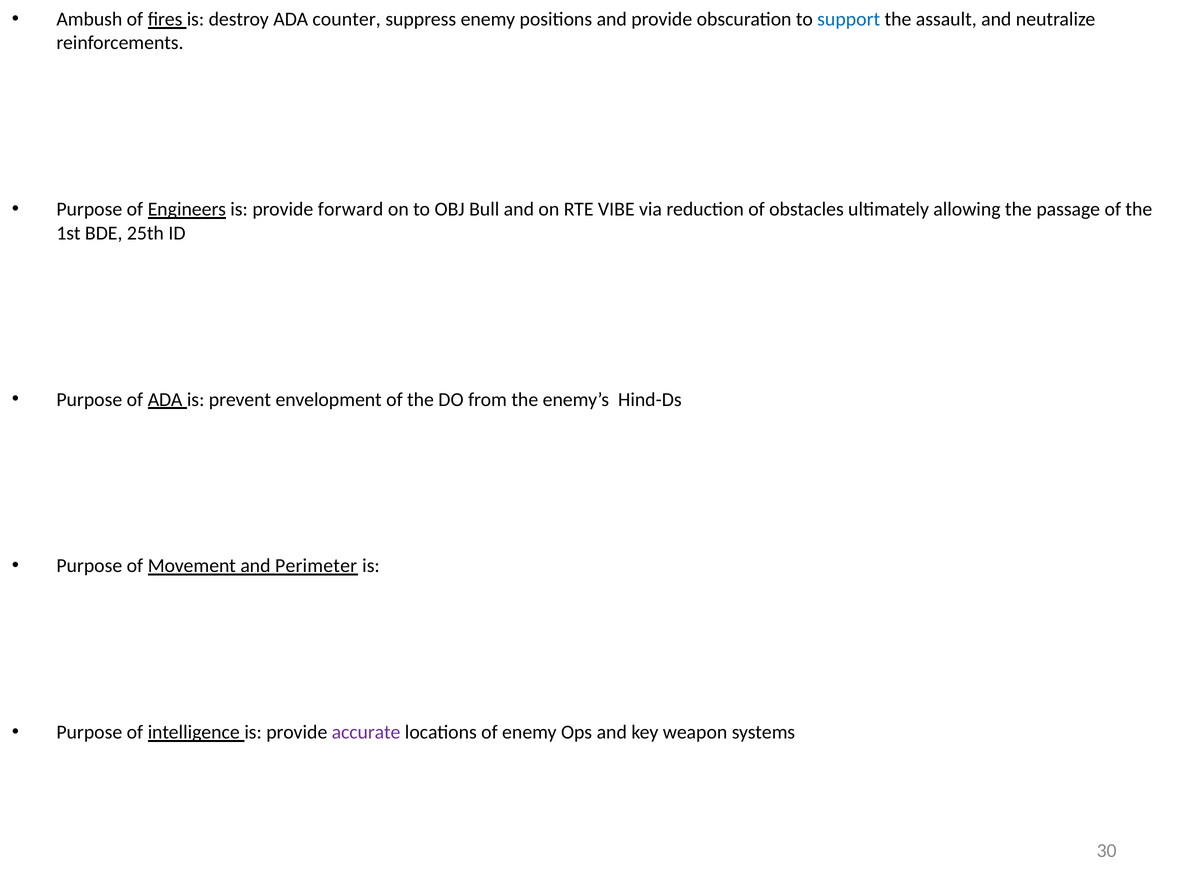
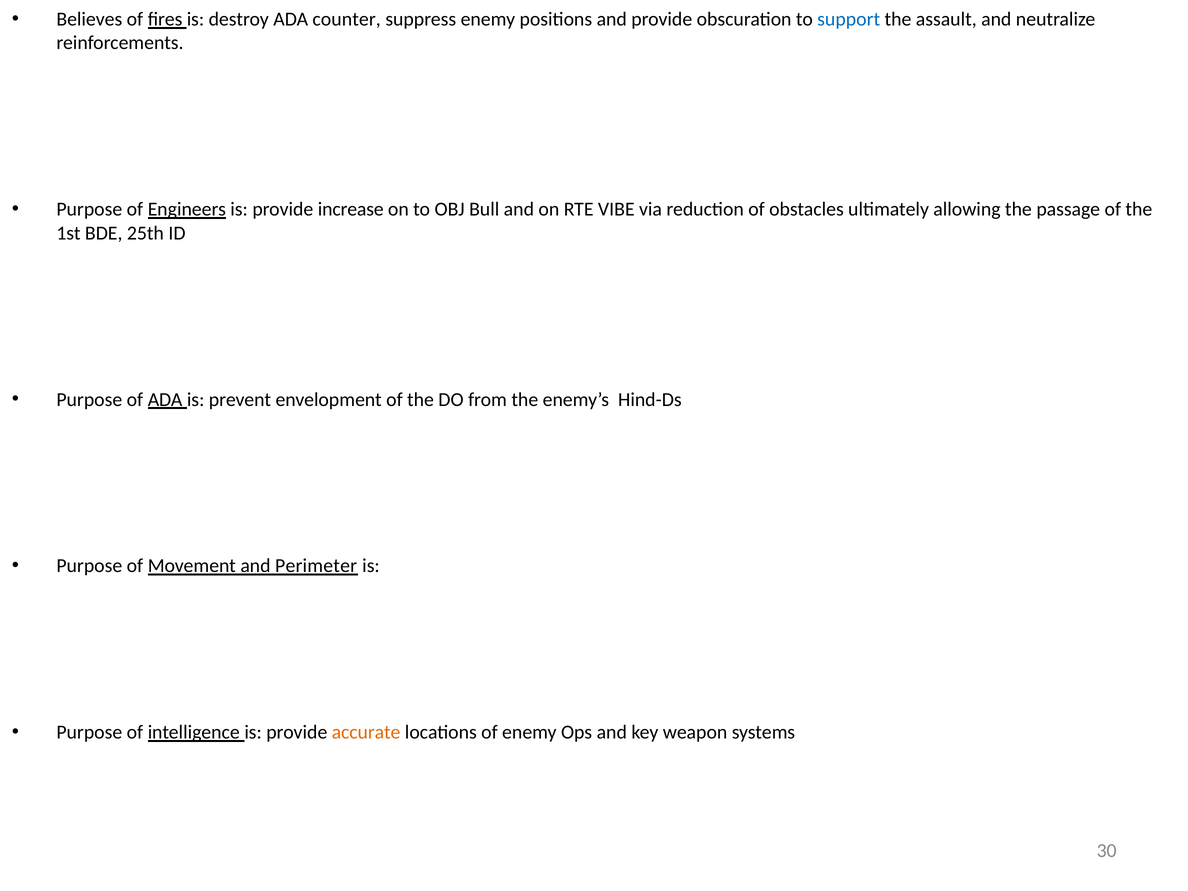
Ambush: Ambush -> Believes (89, 19)
forward: forward -> increase (351, 209)
accurate colour: purple -> orange (366, 732)
